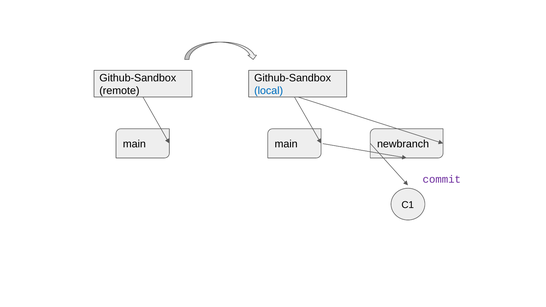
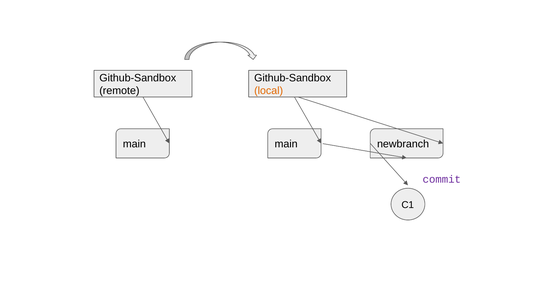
local colour: blue -> orange (269, 91)
